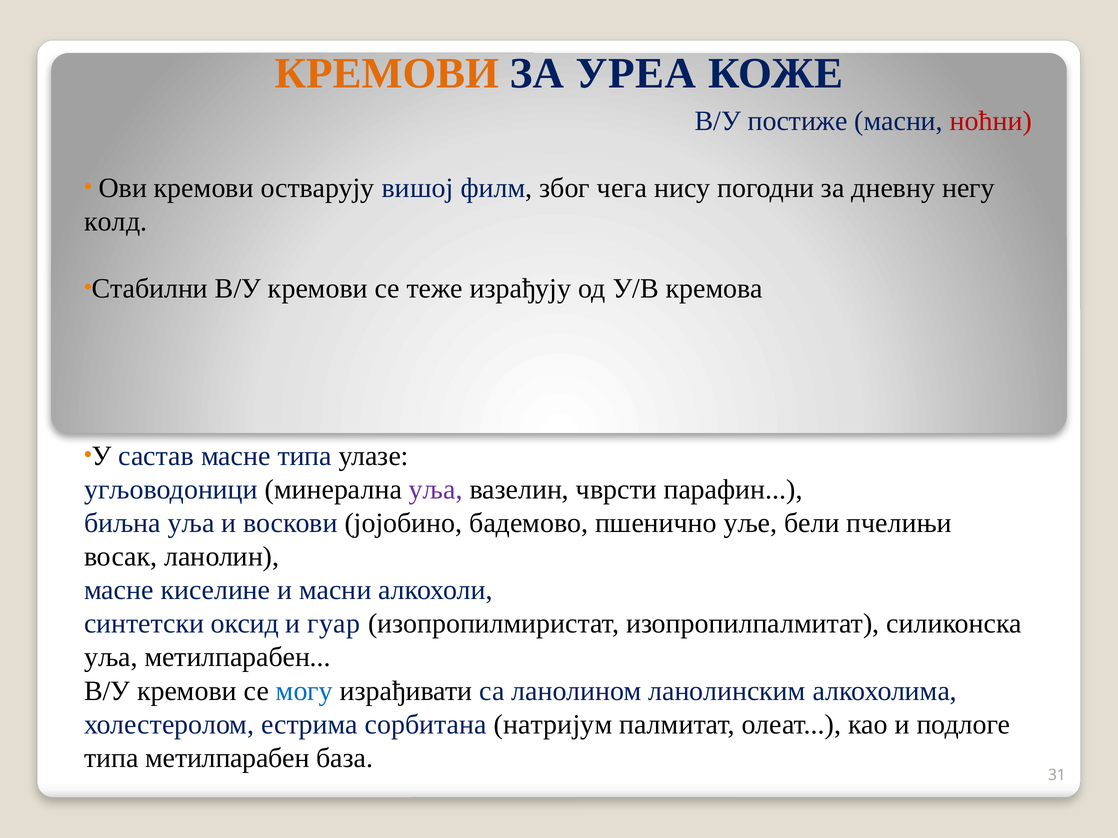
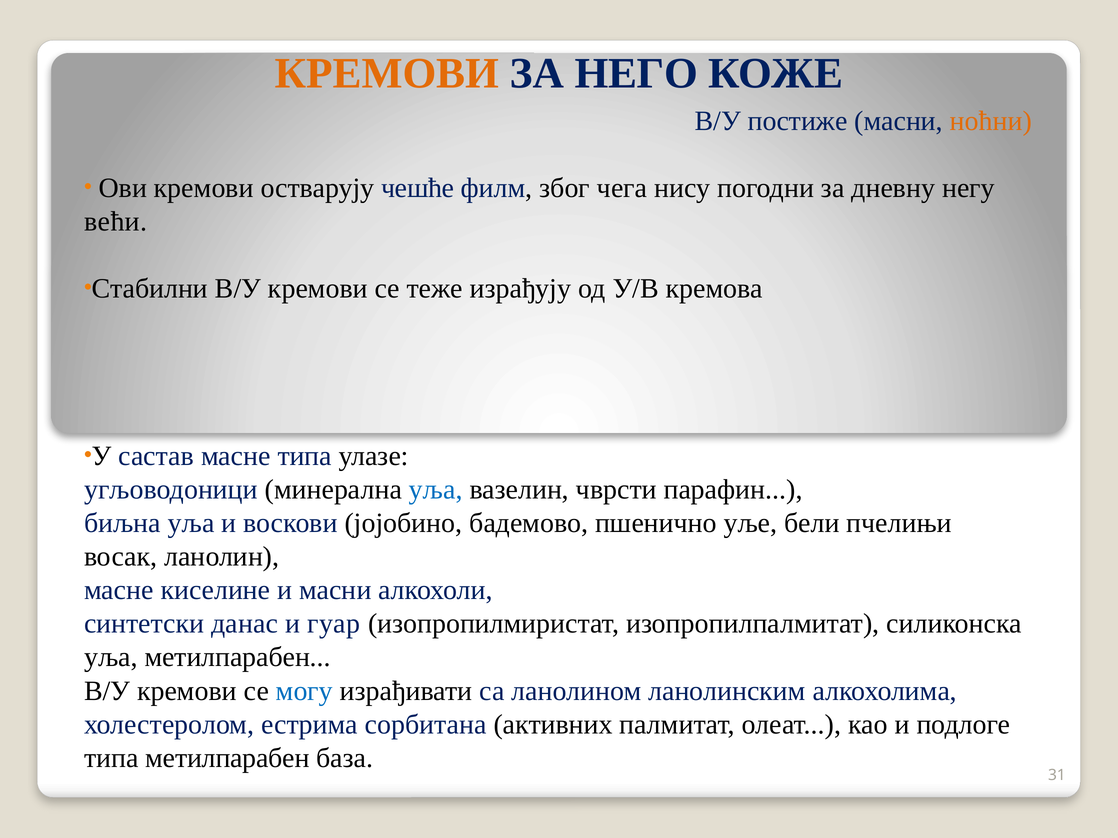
УРЕА: УРЕА -> НЕГО (636, 74)
ноћни colour: red -> orange (991, 121)
вишој: вишој -> чешће (418, 188)
колд: колд -> већи (116, 222)
уља colour: purple -> blue (436, 490)
оксид: оксид -> данас (245, 624)
натријум: натријум -> активних (553, 725)
